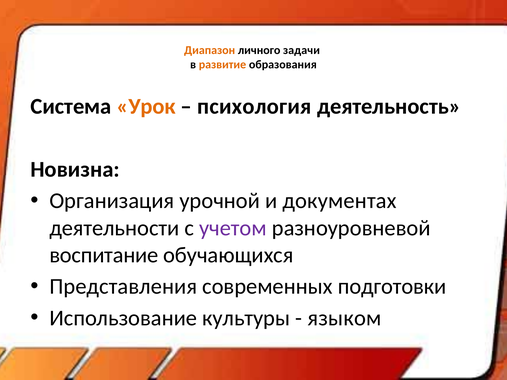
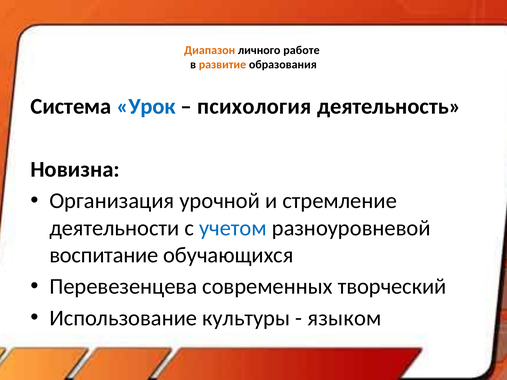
задачи: задачи -> работе (301, 50)
Урок colour: orange -> blue (146, 106)
документах: документах -> стремление (340, 201)
учетом colour: purple -> blue (233, 228)
Представления: Представления -> Перевезенцева (123, 287)
подготовки: подготовки -> творческий (392, 287)
